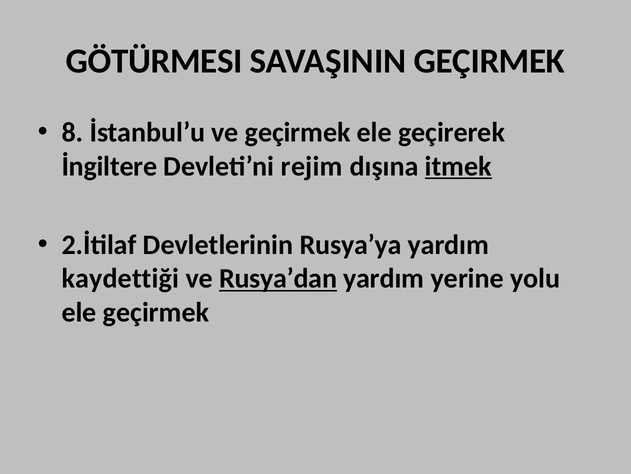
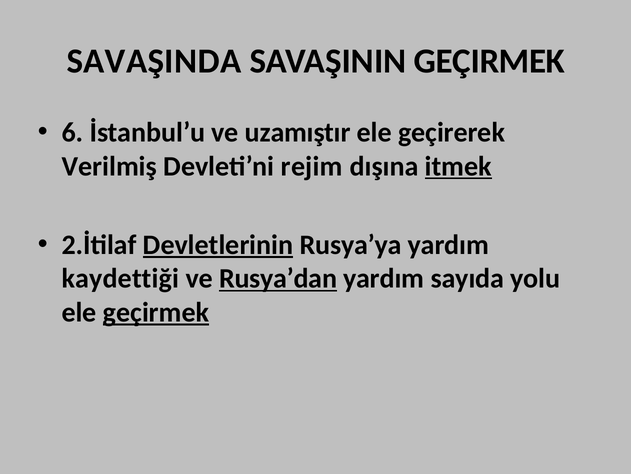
GÖTÜRMESI: GÖTÜRMESI -> SAVAŞINDA (154, 61)
8: 8 -> 6 (72, 132)
ve geçirmek: geçirmek -> uzamıştır (298, 132)
İngiltere: İngiltere -> Verilmiş (109, 166)
Devletlerinin underline: none -> present (218, 245)
yerine: yerine -> sayıda (467, 278)
geçirmek underline: none -> present (156, 312)
